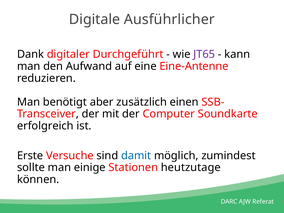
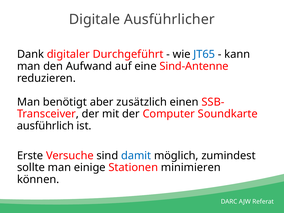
JT65 colour: purple -> blue (204, 54)
Eine-Antenne: Eine-Antenne -> Sind-Antenne (194, 66)
erfolgreich: erfolgreich -> ausführlich (45, 126)
heutzutage: heutzutage -> minimieren (191, 168)
